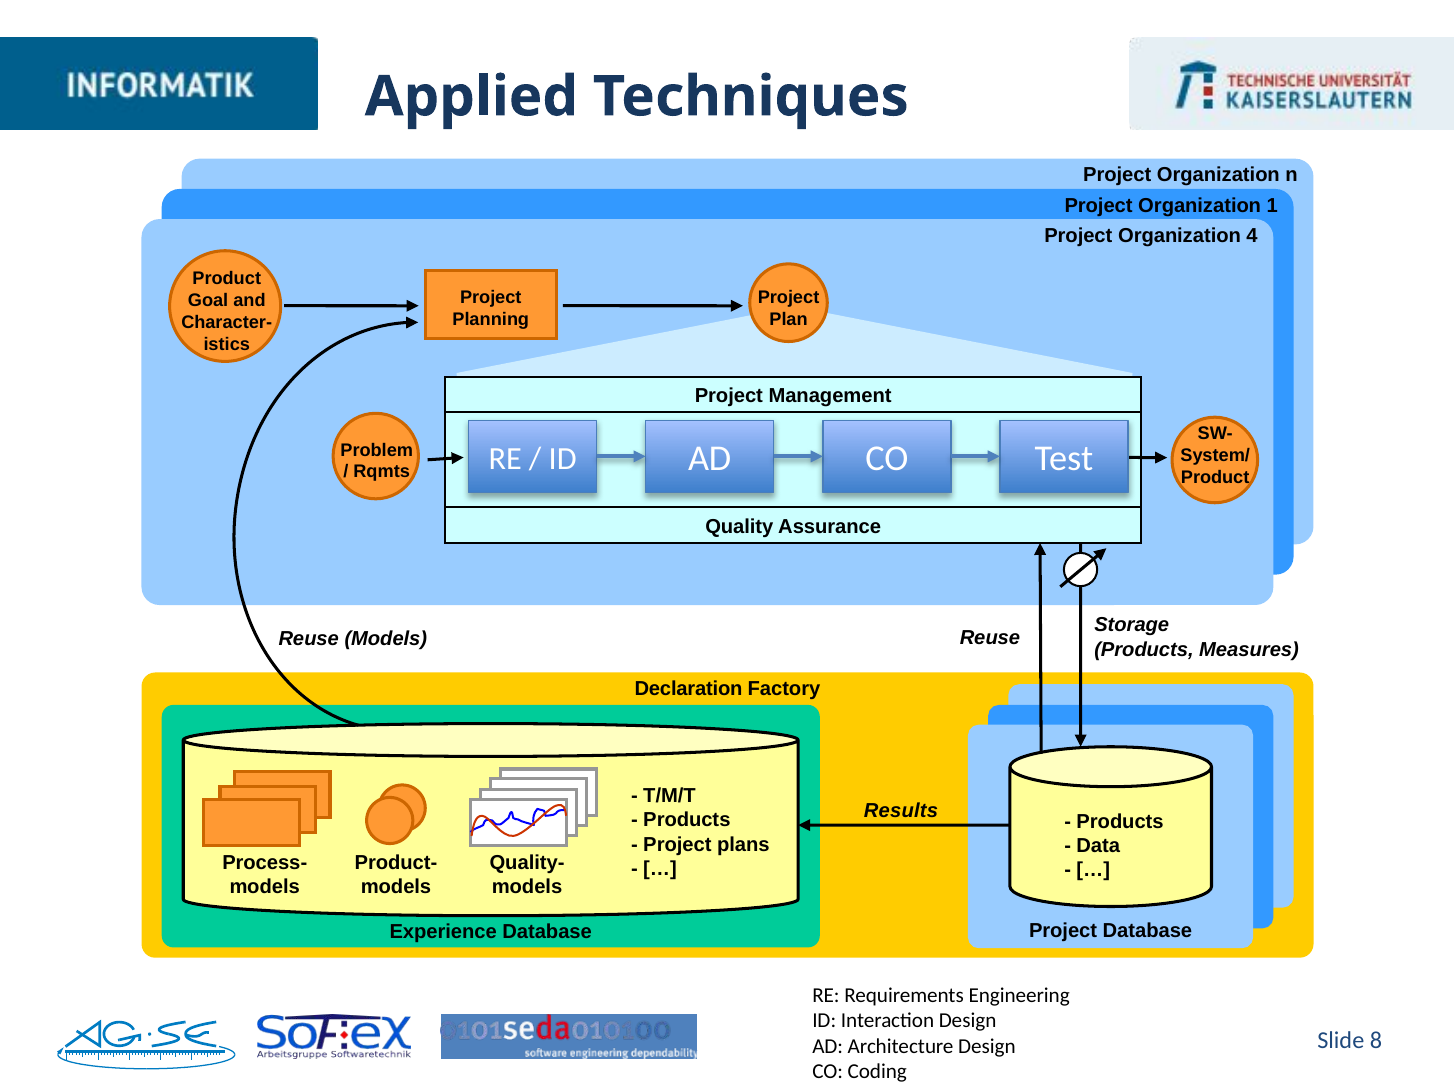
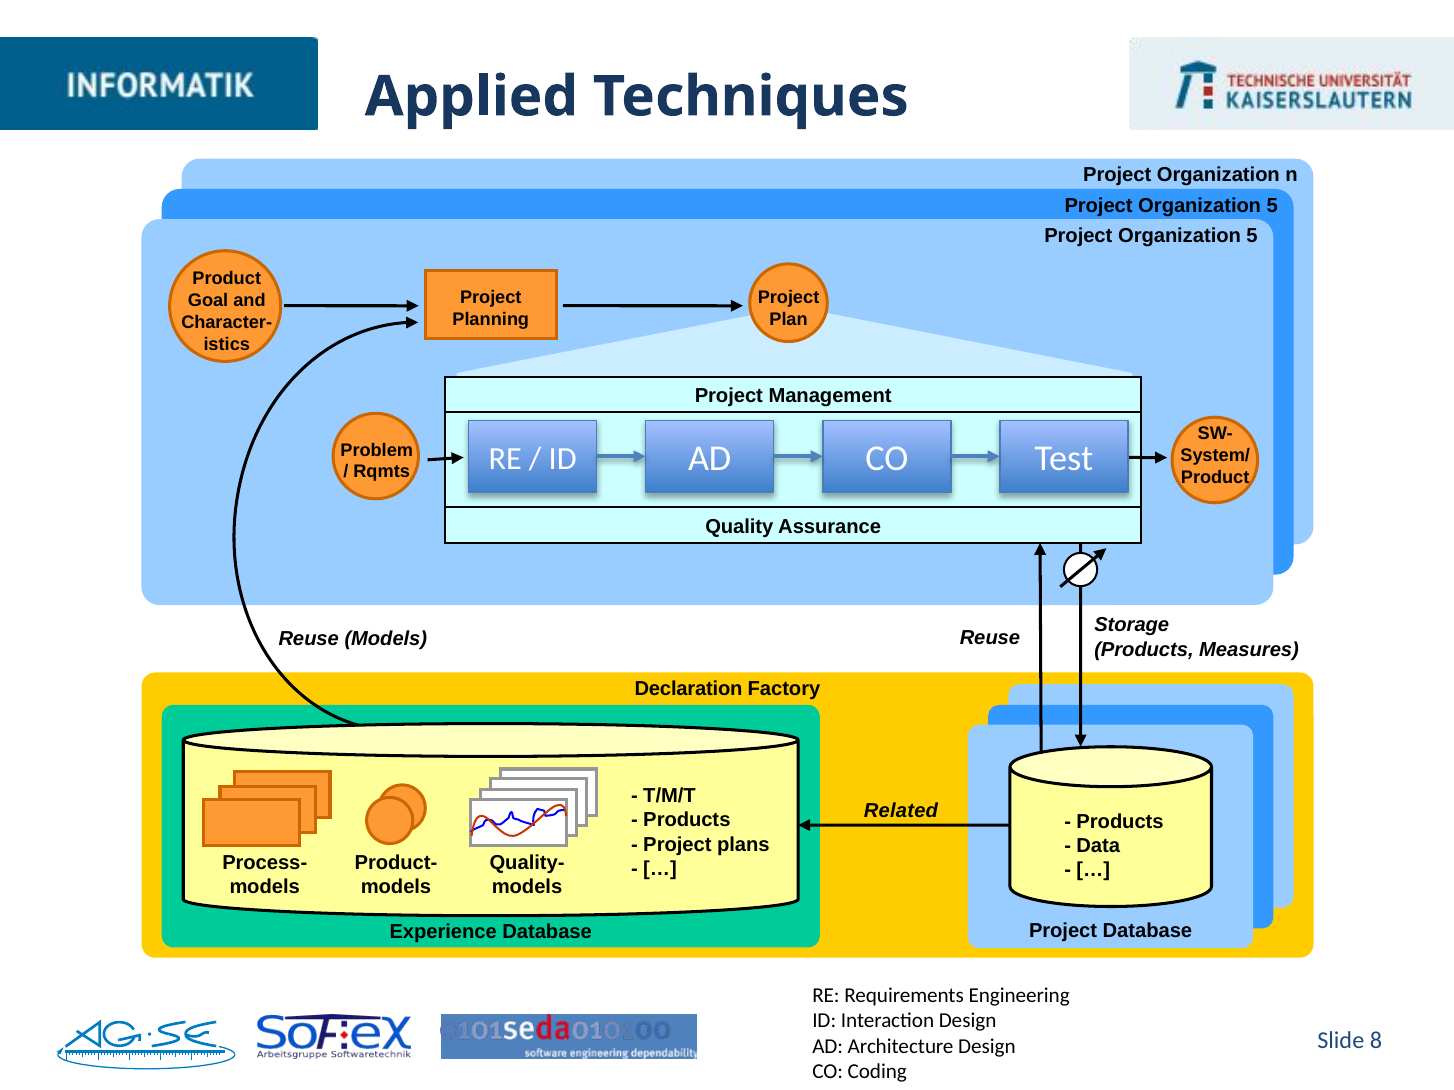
1: 1 -> 5 (1272, 206)
4: 4 -> 5 (1252, 236)
Results: Results -> Related (901, 811)
